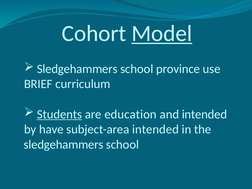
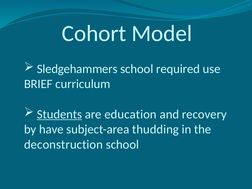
Model underline: present -> none (162, 33)
province: province -> required (178, 69)
and intended: intended -> recovery (204, 114)
subject-area intended: intended -> thudding (155, 129)
sledgehammers: sledgehammers -> deconstruction (63, 145)
